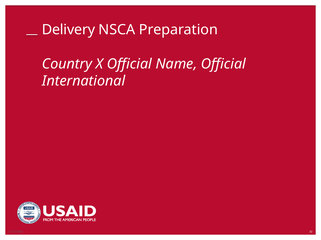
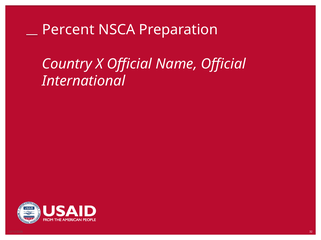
Delivery: Delivery -> Percent (68, 30)
